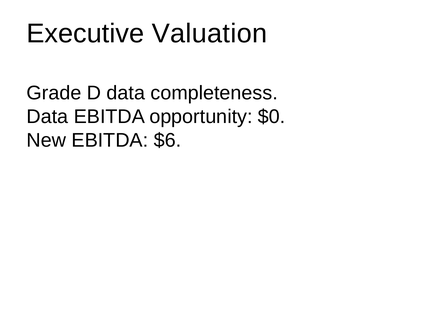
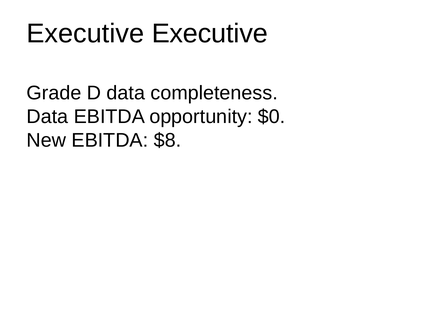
Executive Valuation: Valuation -> Executive (210, 34)
$6: $6 -> $8 (167, 140)
